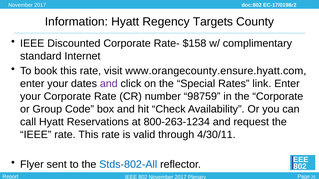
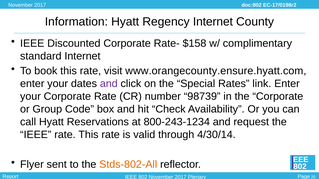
Regency Targets: Targets -> Internet (213, 22)
98759: 98759 -> 98739 (202, 97)
800-263-1234: 800-263-1234 -> 800-243-1234 (177, 122)
4/30/11: 4/30/11 -> 4/30/14 (216, 135)
Stds-802-All colour: blue -> orange (128, 165)
